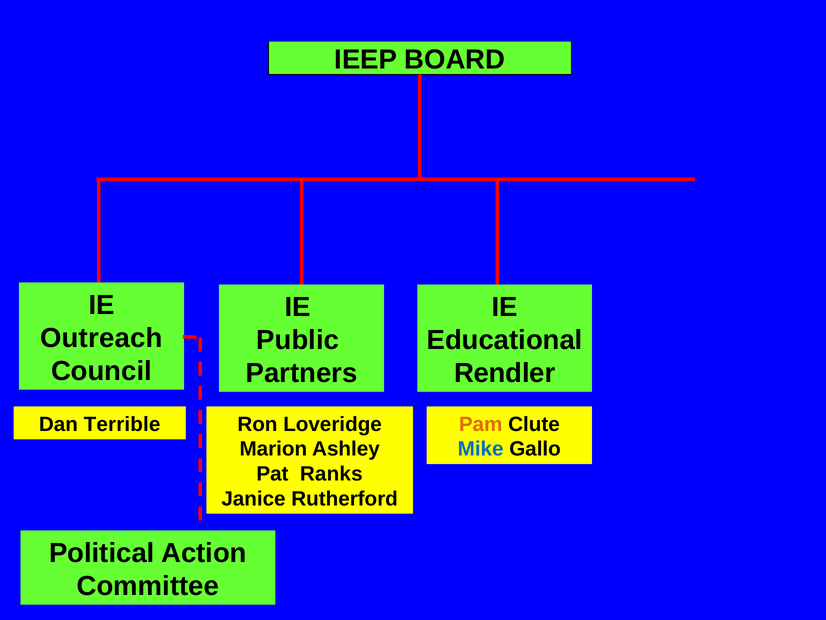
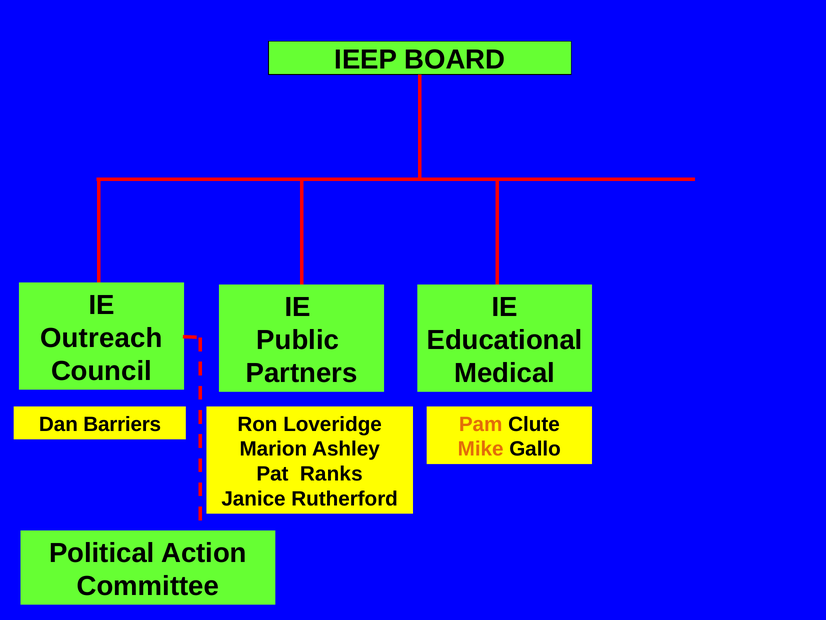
Rendler: Rendler -> Medical (505, 373)
Terrible: Terrible -> Barriers (122, 424)
Mike colour: blue -> orange (481, 449)
